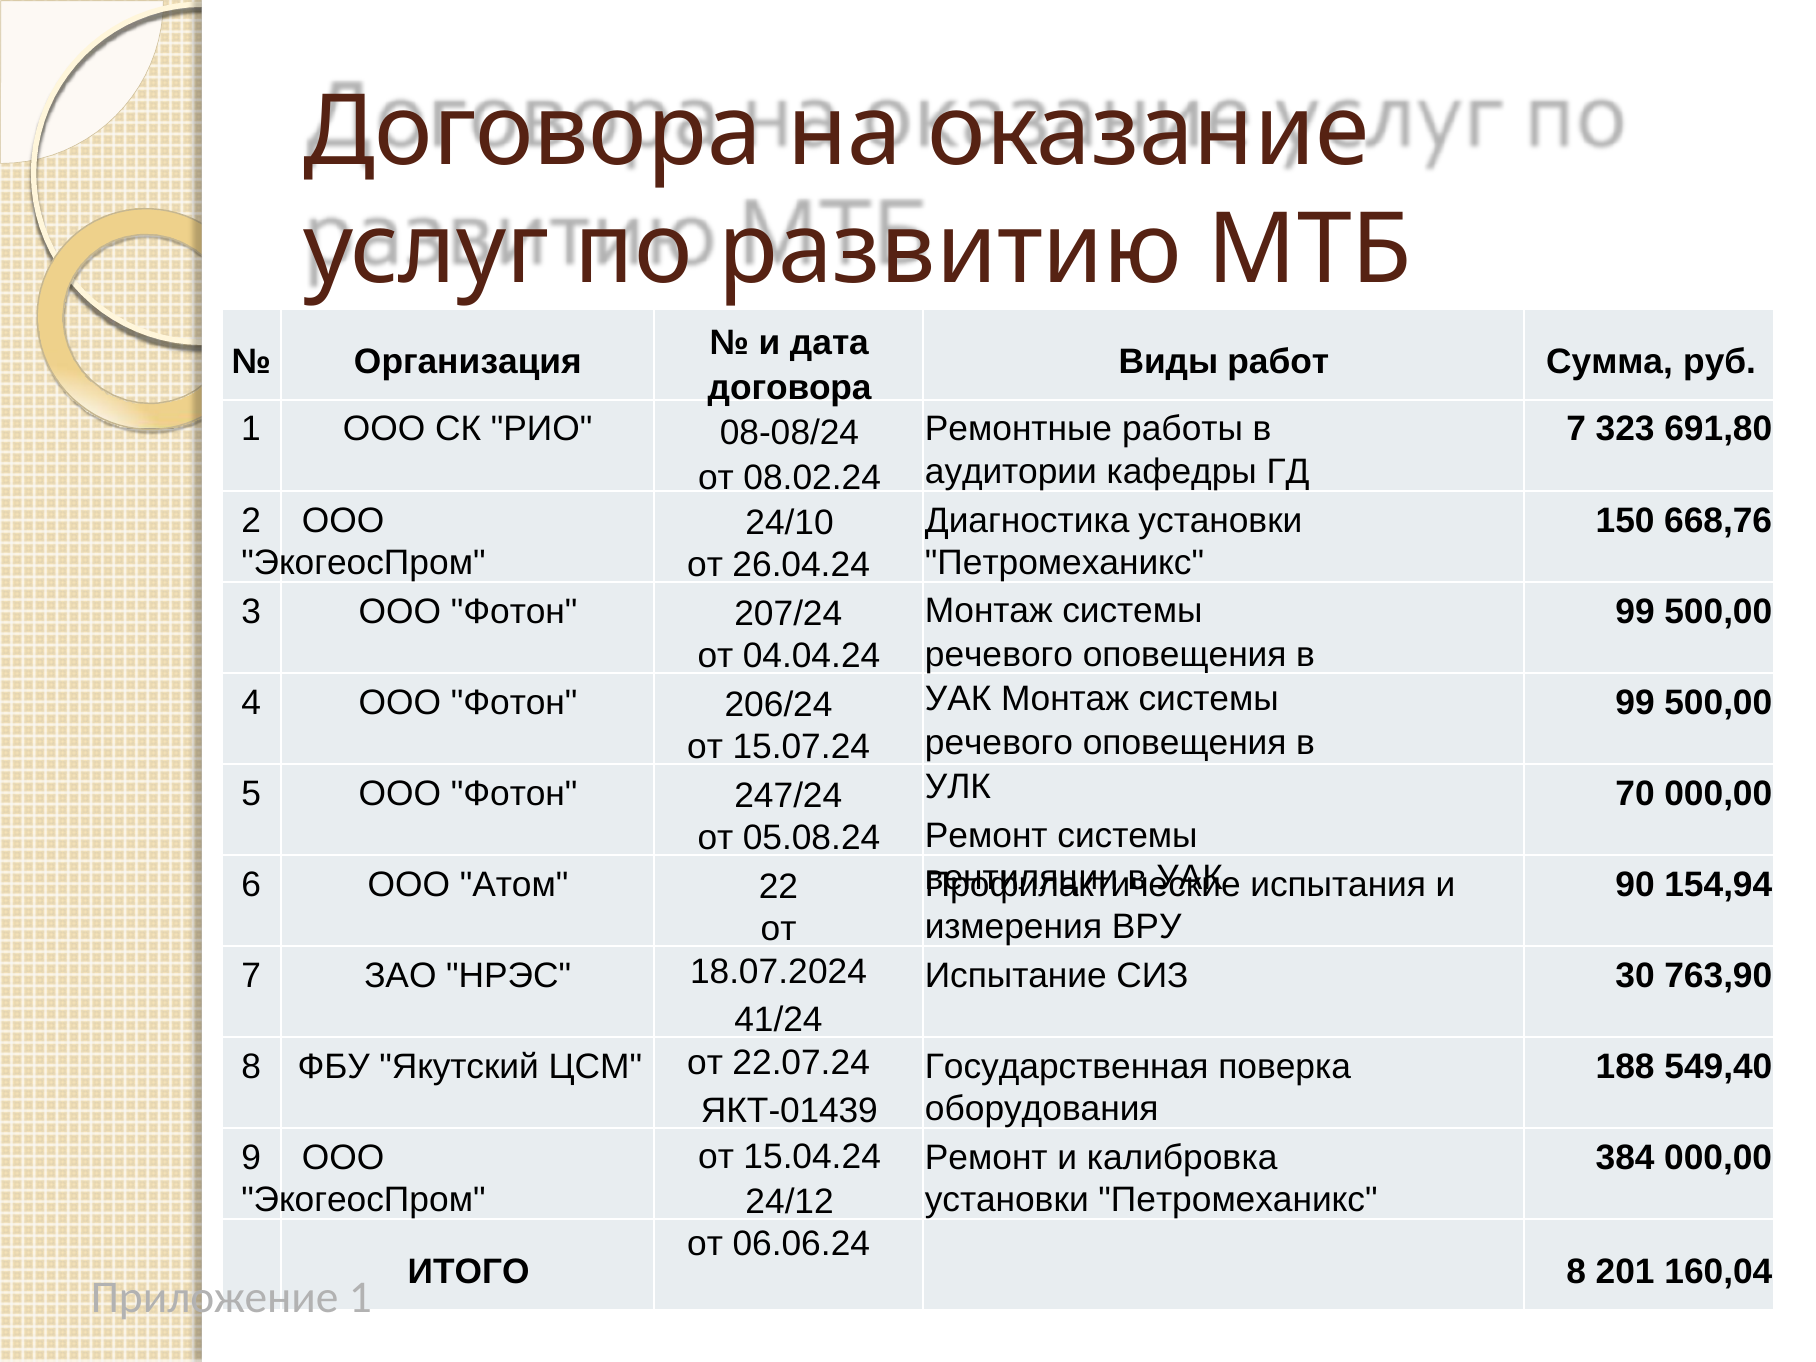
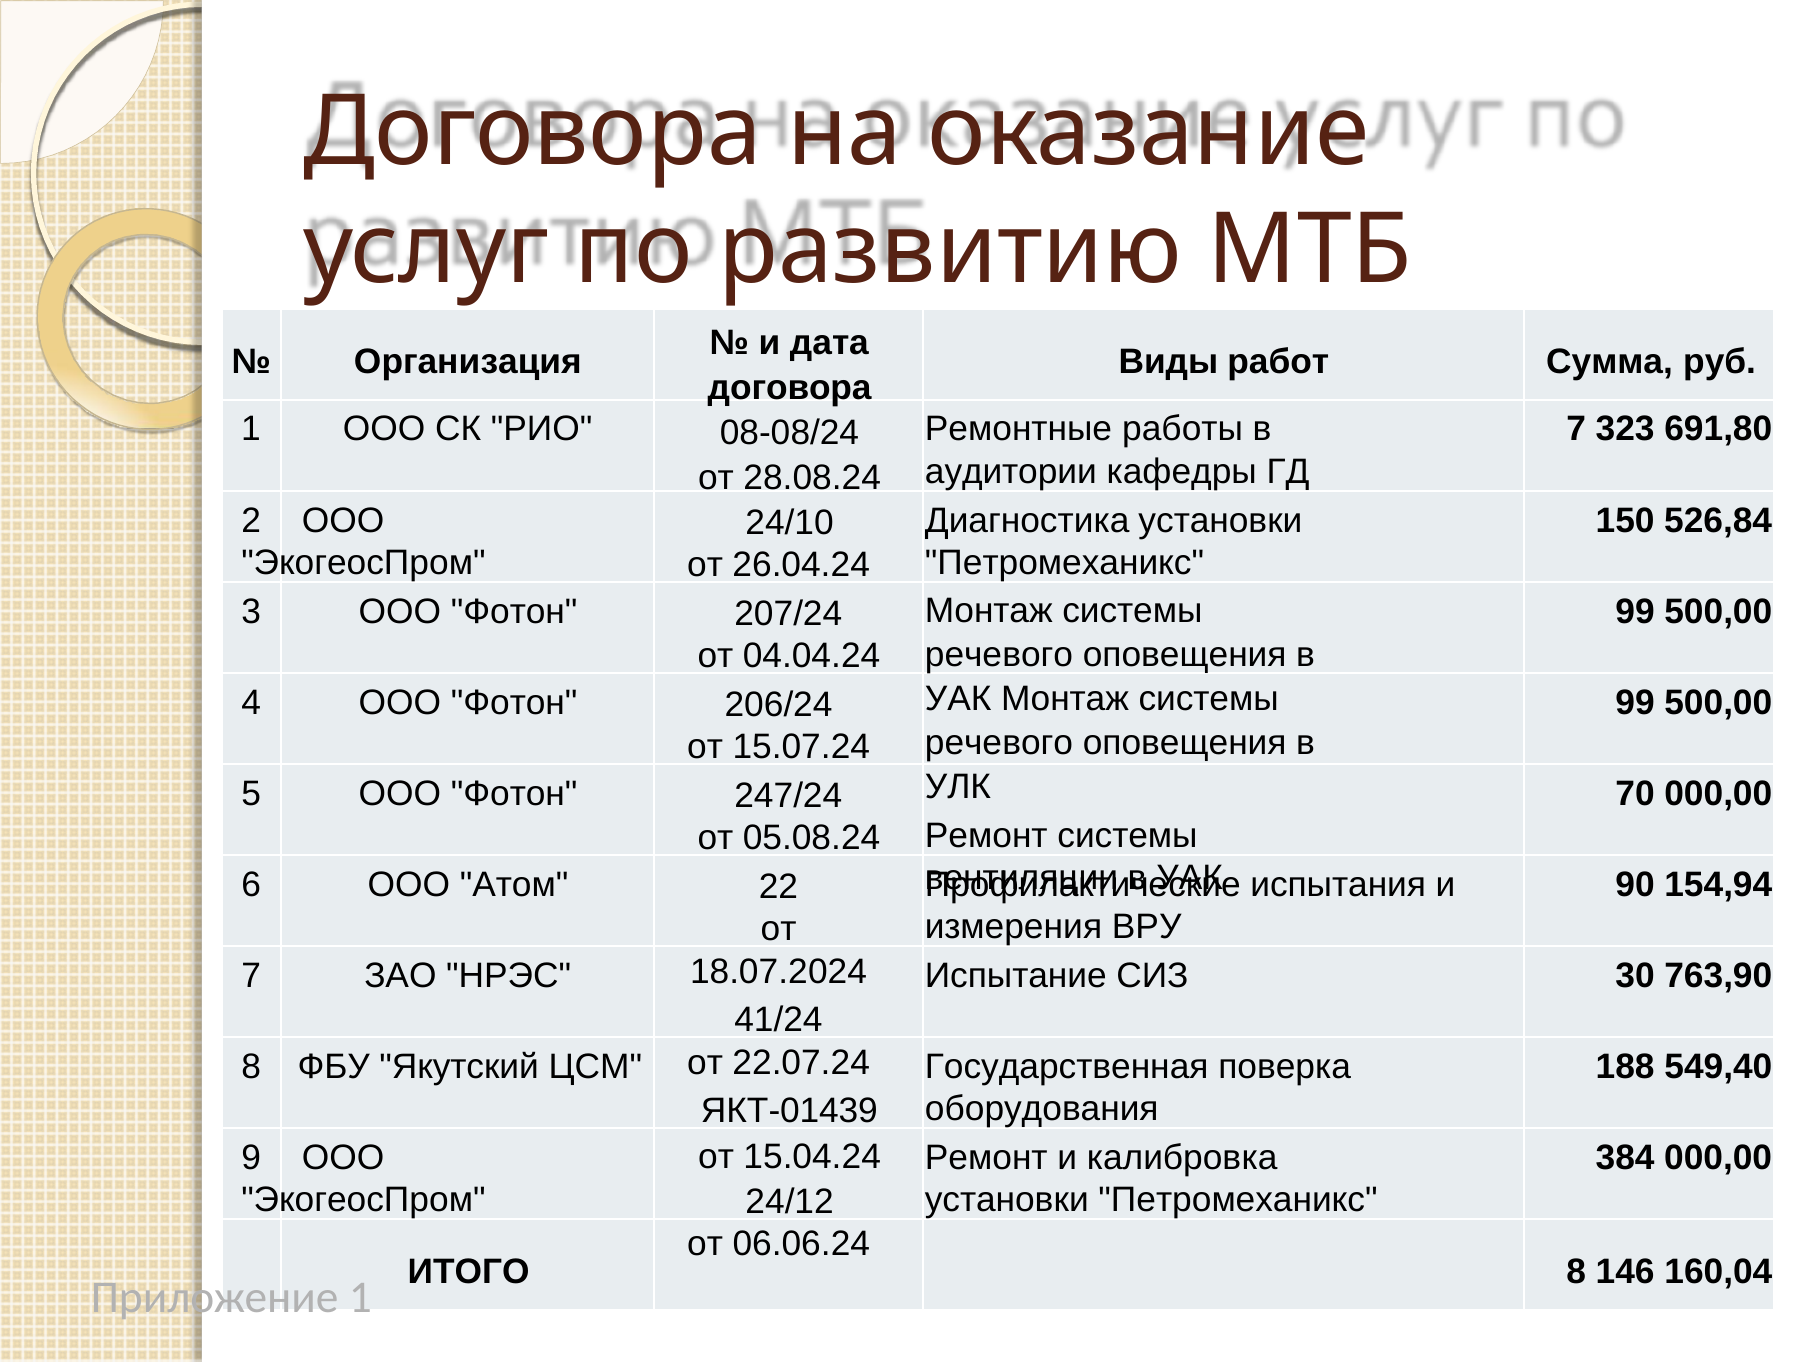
08.02.24: 08.02.24 -> 28.08.24 (812, 478)
668,76: 668,76 -> 526,84 (1718, 520)
201: 201 -> 146 (1625, 1272)
